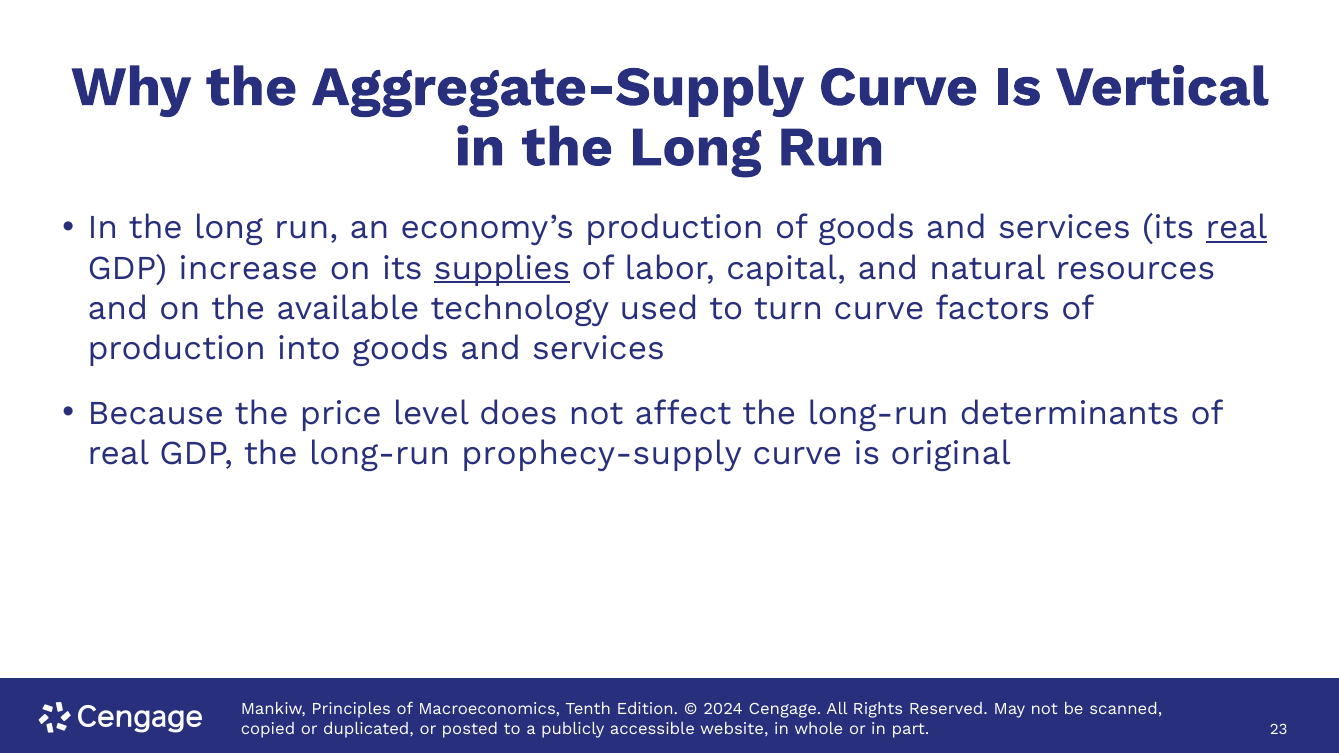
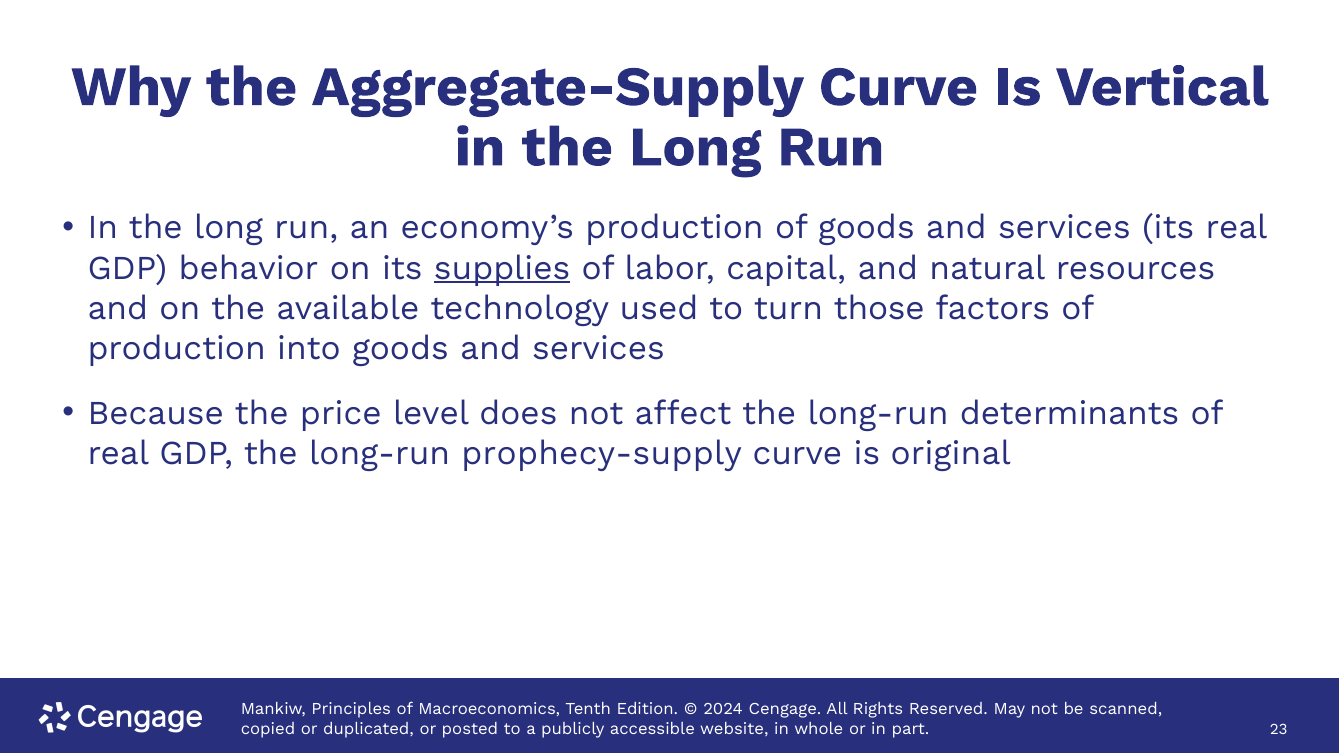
real underline: present -> none (1237, 228)
increase: increase -> behavior (248, 268)
turn curve: curve -> those (879, 308)
